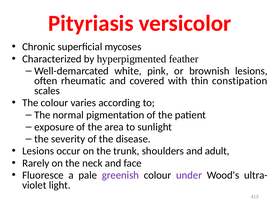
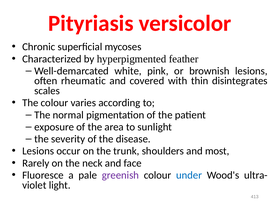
constipation: constipation -> disintegrates (240, 81)
adult: adult -> most (217, 151)
under colour: purple -> blue (189, 175)
